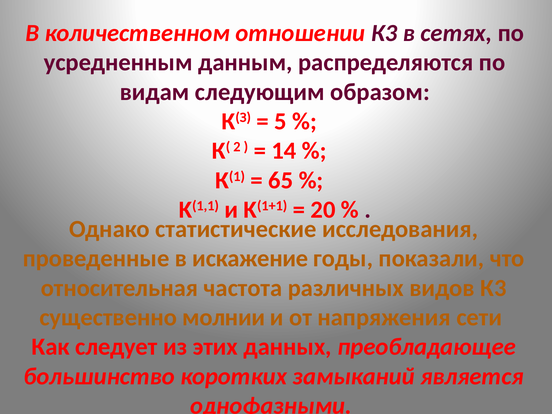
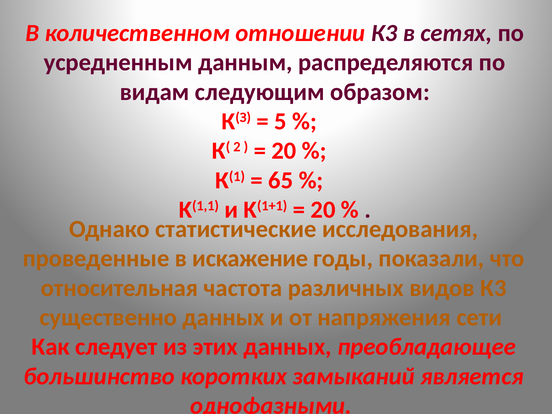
14: 14 -> 20 (284, 151)
существенно молнии: молнии -> данных (224, 317)
